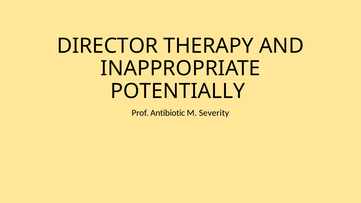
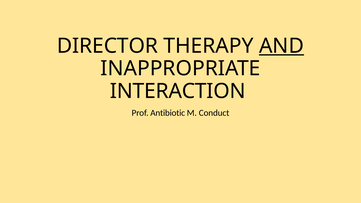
AND underline: none -> present (281, 46)
POTENTIALLY: POTENTIALLY -> INTERACTION (178, 91)
Severity: Severity -> Conduct (214, 113)
